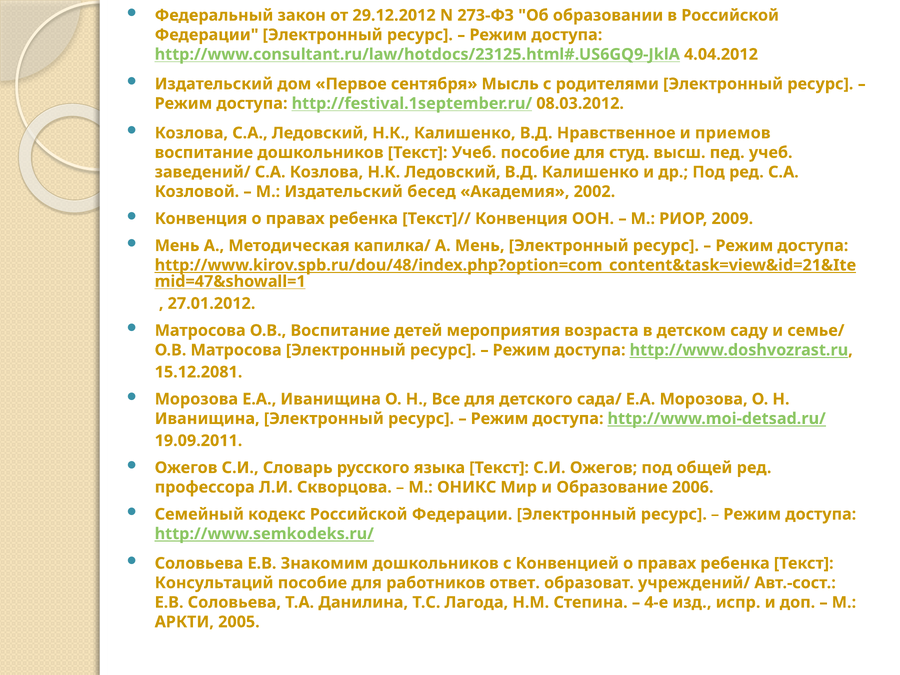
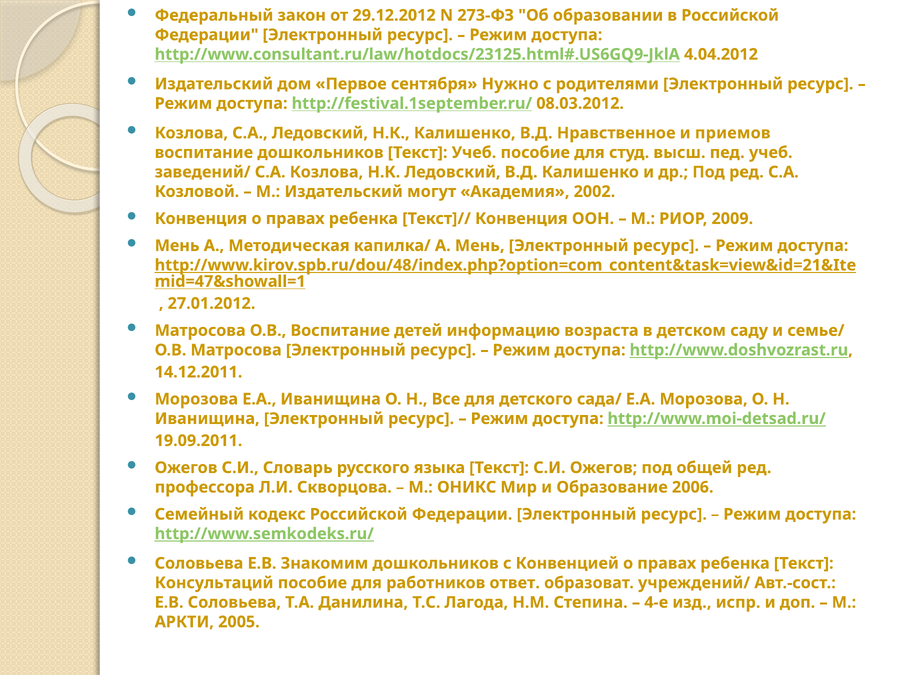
Мысль: Мысль -> Нужно (510, 84)
бесед: бесед -> могут (432, 192)
мероприятия: мероприятия -> информацию (503, 331)
15.12.2081: 15.12.2081 -> 14.12.2011 (199, 372)
